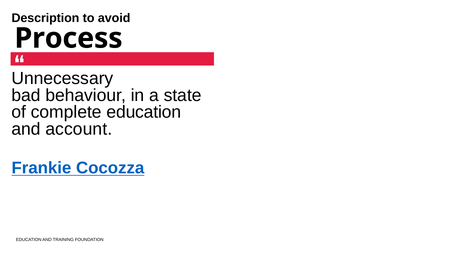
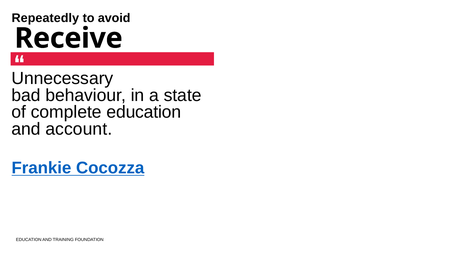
Description: Description -> Repeatedly (45, 18)
Process: Process -> Receive (69, 38)
